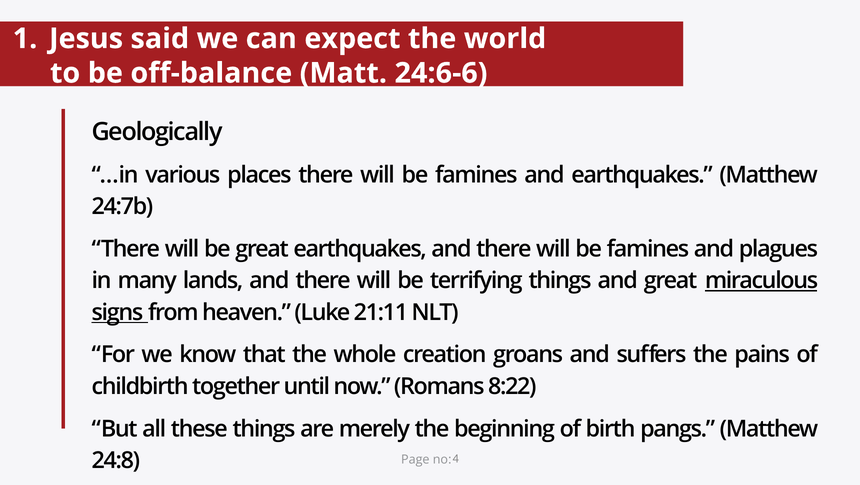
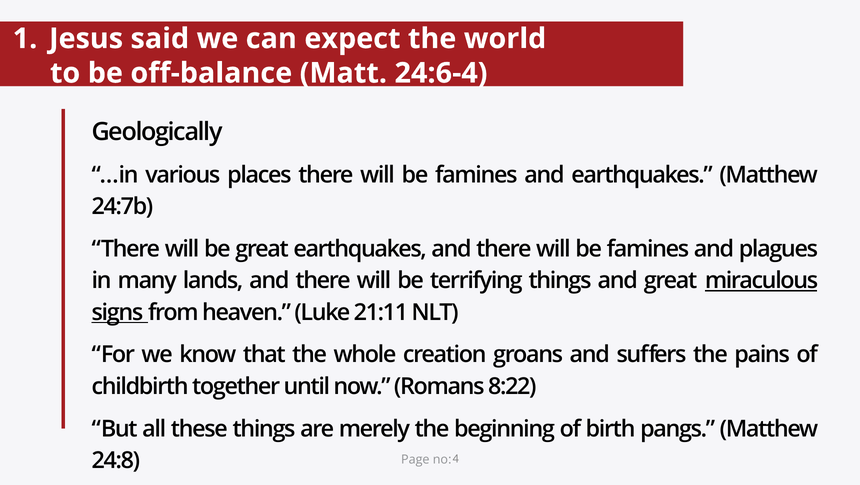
24:6-6: 24:6-6 -> 24:6-4 (441, 73)
